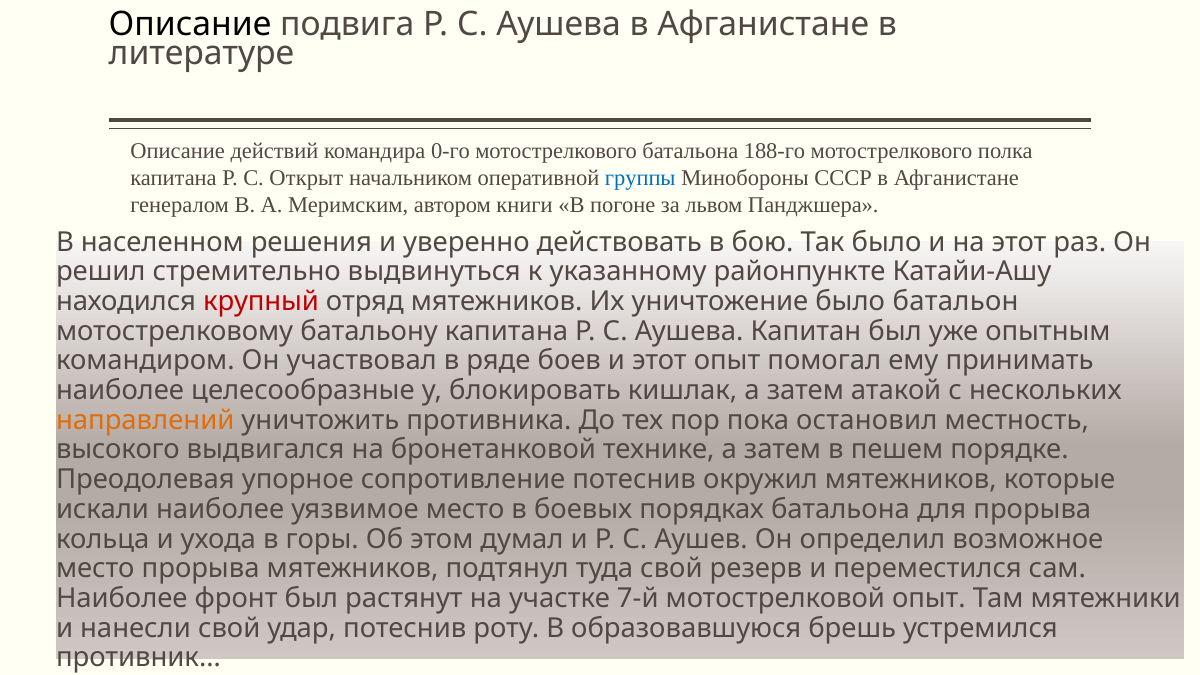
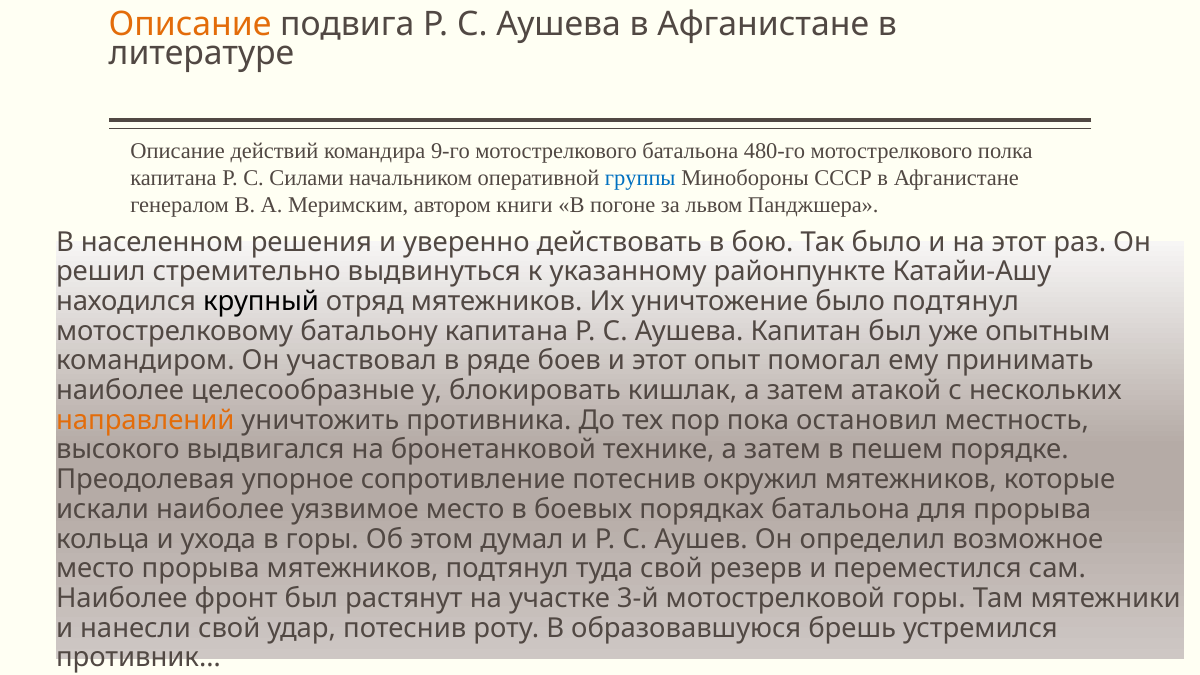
Описание colour: black -> orange (190, 24)
0-го: 0-го -> 9-го (450, 151)
188-го: 188-го -> 480-го (775, 151)
Открыт: Открыт -> Силами (307, 178)
крупный colour: red -> black (261, 301)
было батальон: батальон -> подтянул (956, 301)
7-й: 7-й -> 3-й (638, 598)
мотострелковой опыт: опыт -> горы (929, 598)
